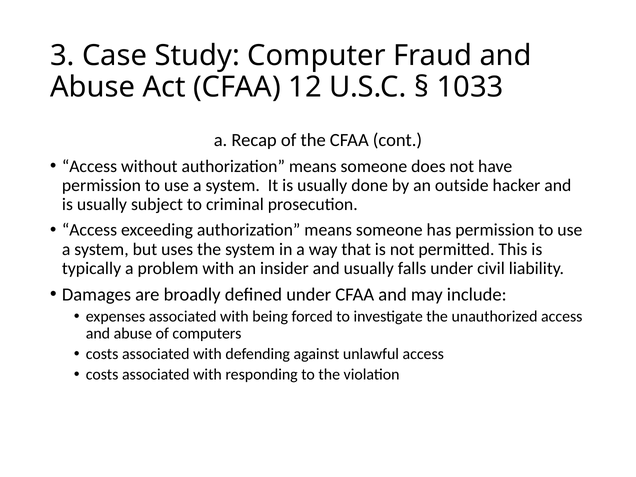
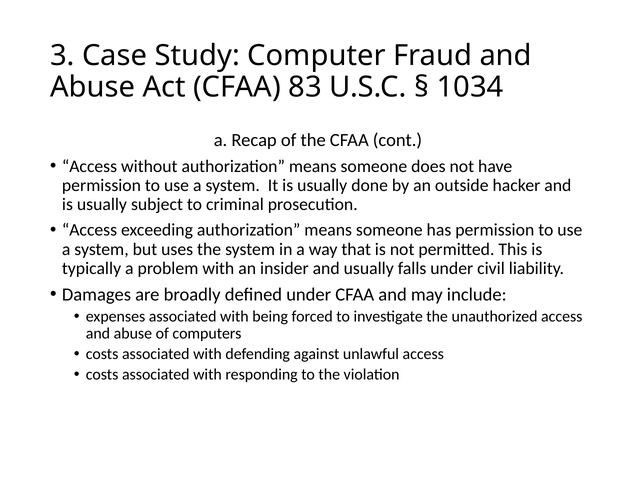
12: 12 -> 83 (305, 87)
1033: 1033 -> 1034 (470, 87)
